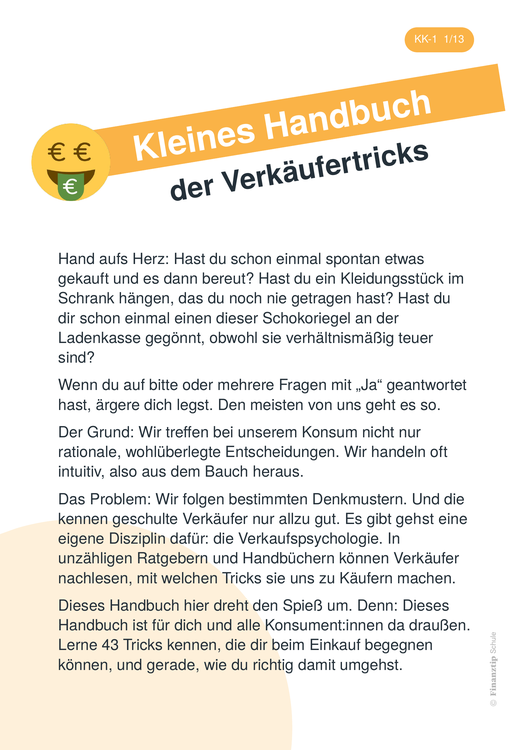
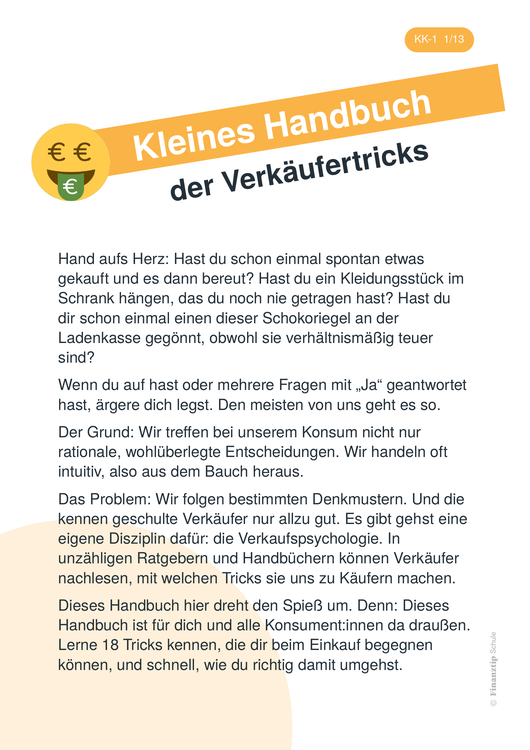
auf bitte: bitte -> hast (164, 385)
43: 43 -> 18 (110, 645)
gerade: gerade -> schnell (173, 665)
